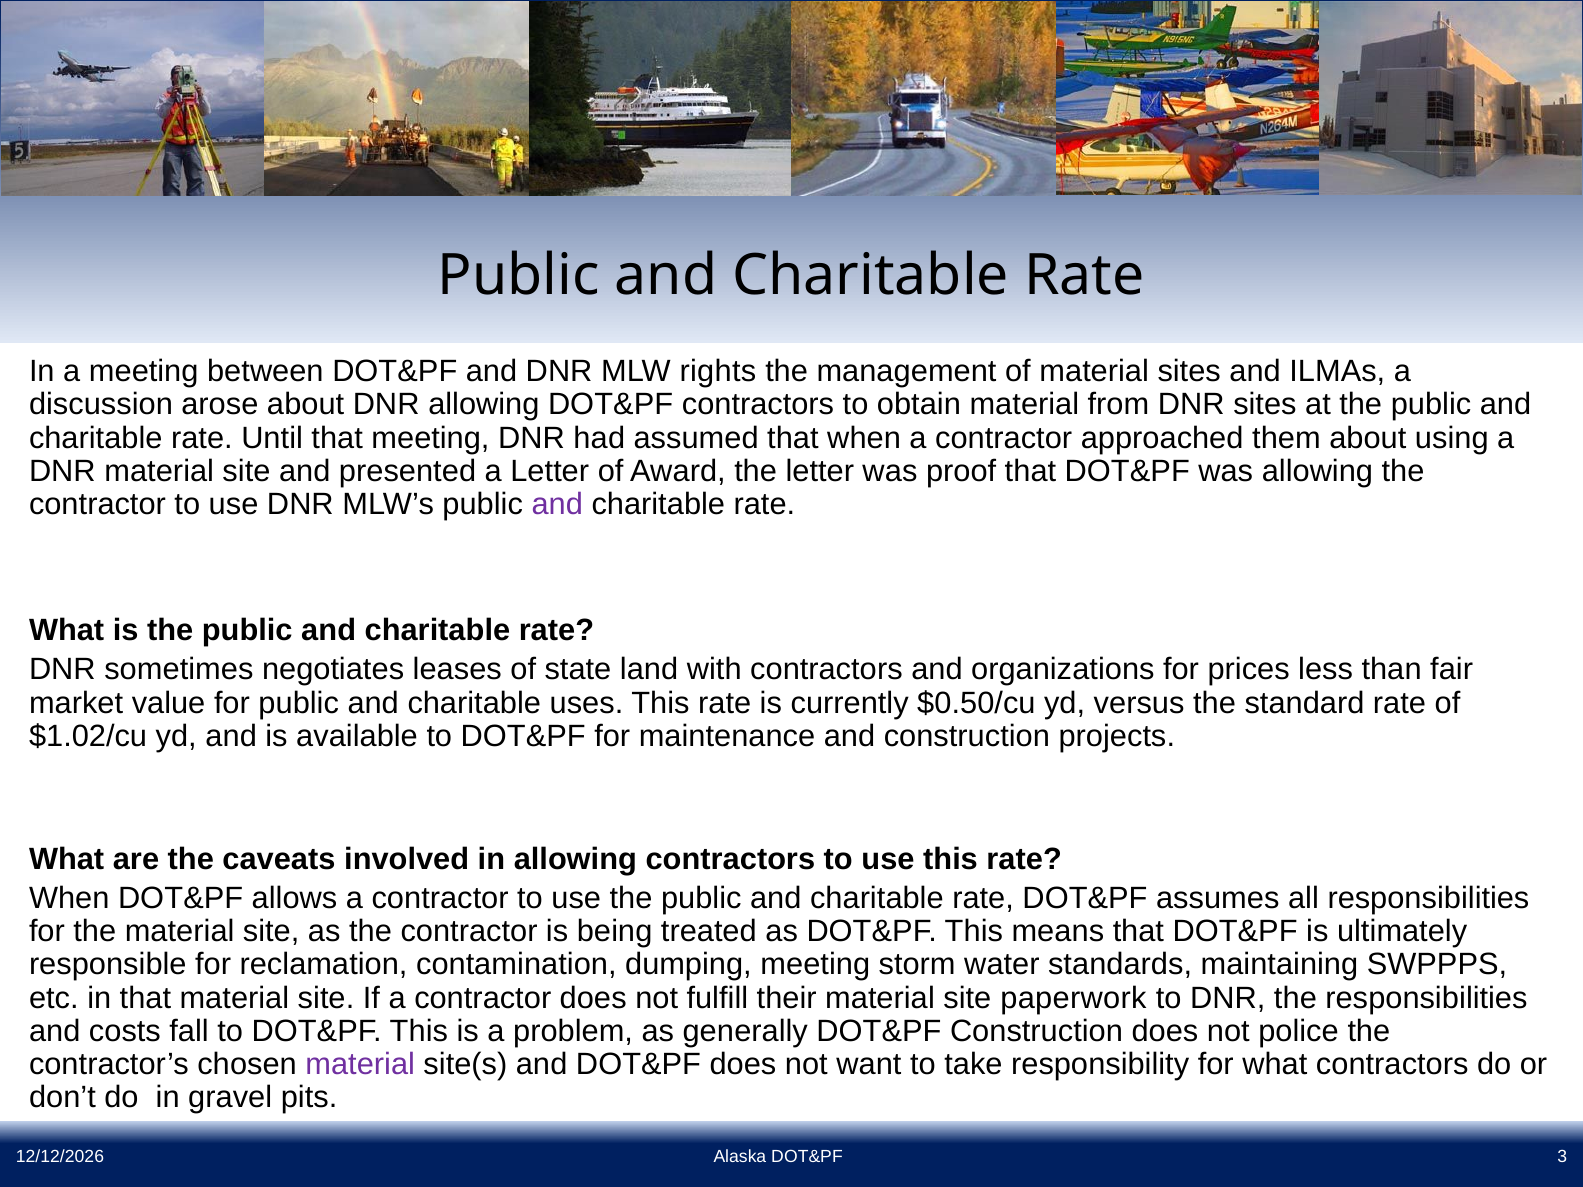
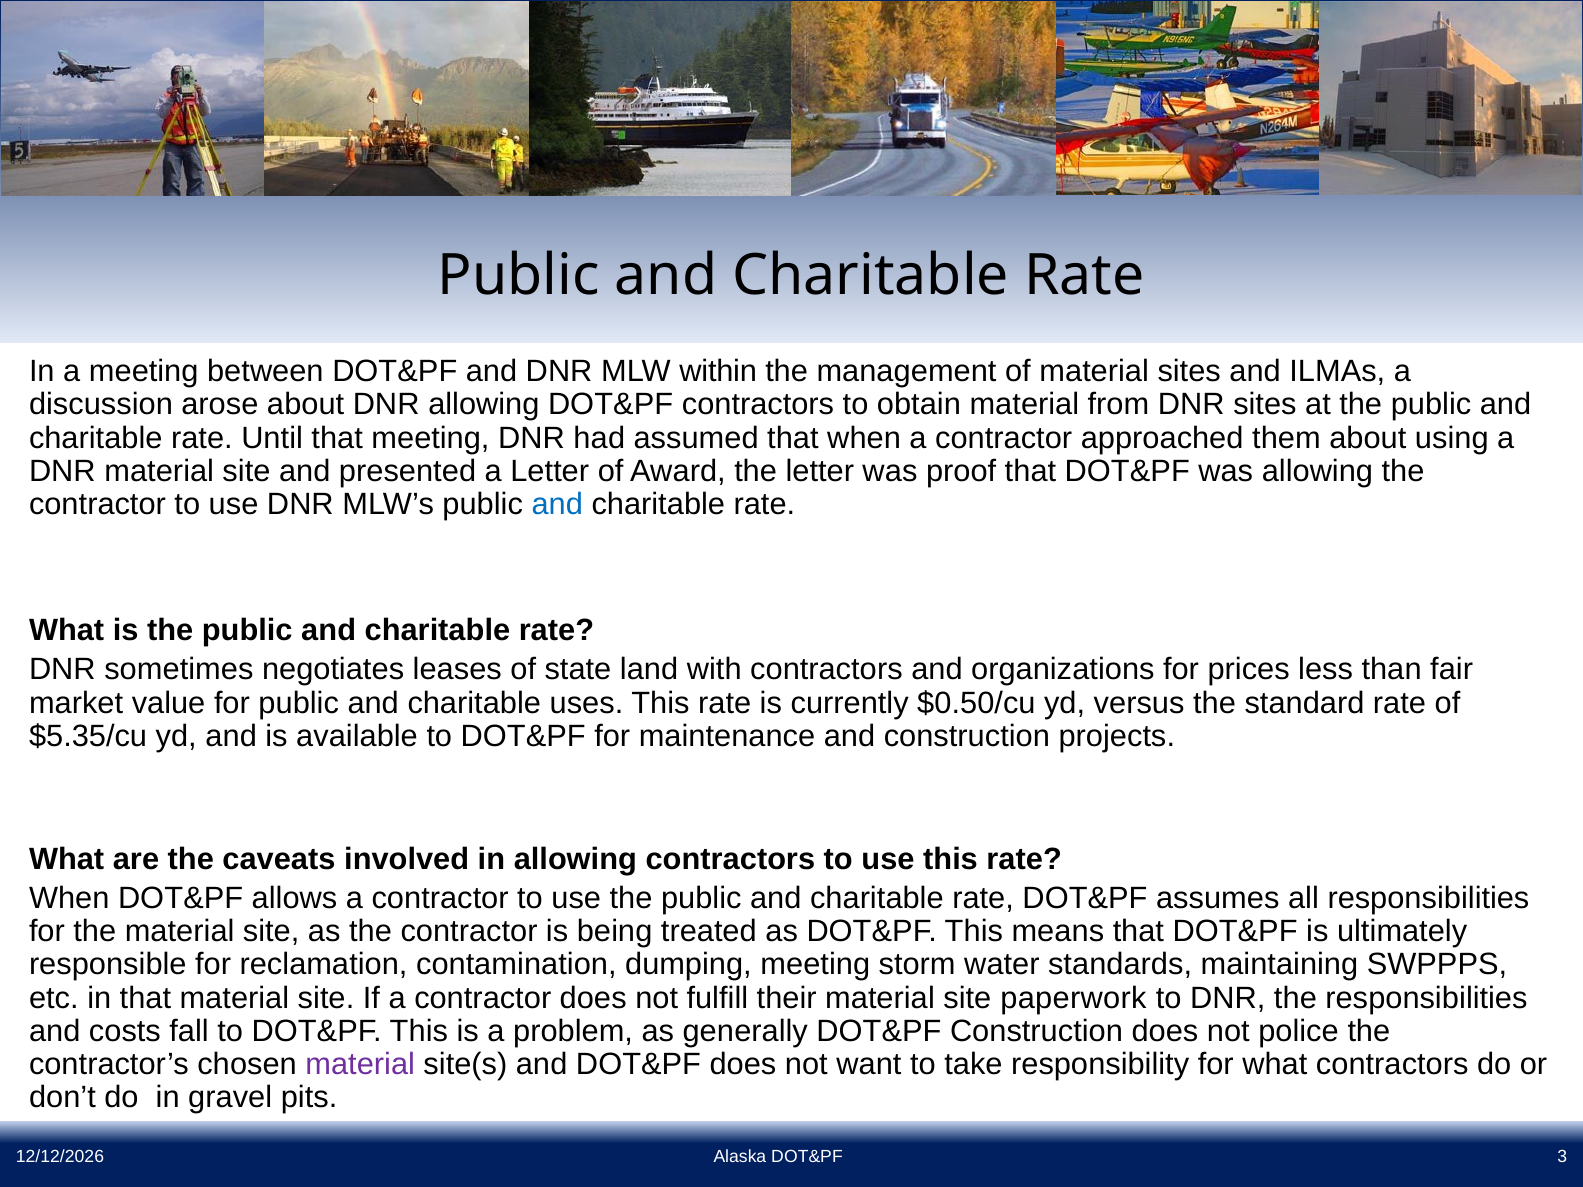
rights: rights -> within (718, 372)
and colour: purple -> blue (557, 505)
$1.02/cu: $1.02/cu -> $5.35/cu (88, 736)
